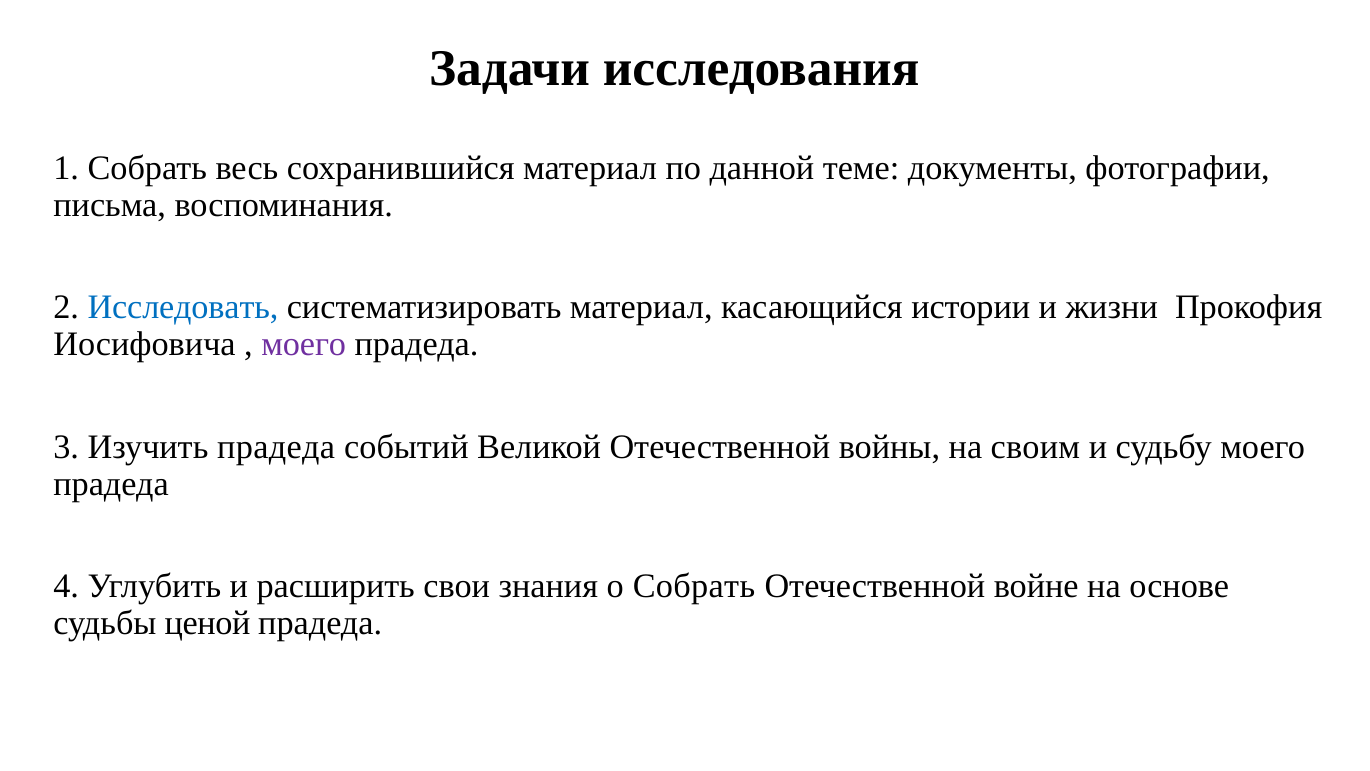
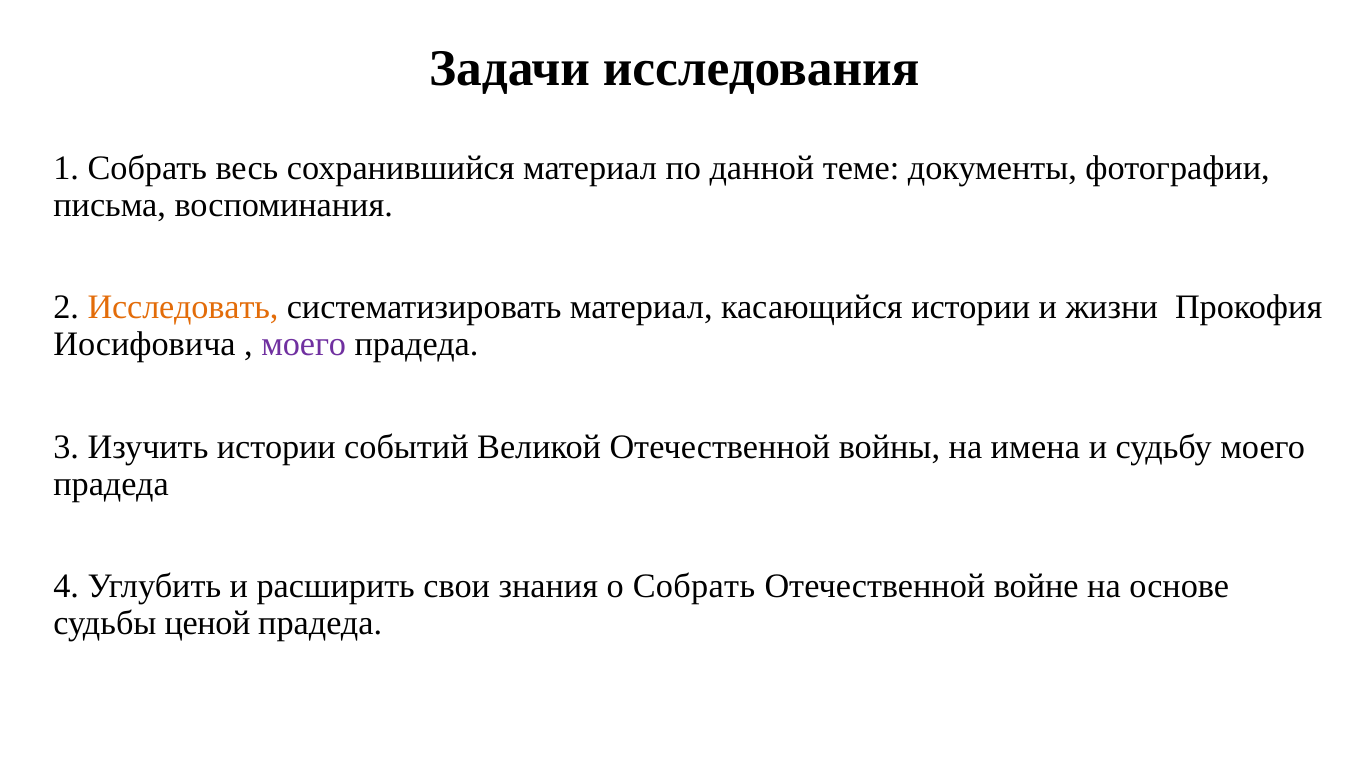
Исследовать colour: blue -> orange (183, 307)
Изучить прадеда: прадеда -> истории (276, 447)
своим: своим -> имена (1035, 447)
